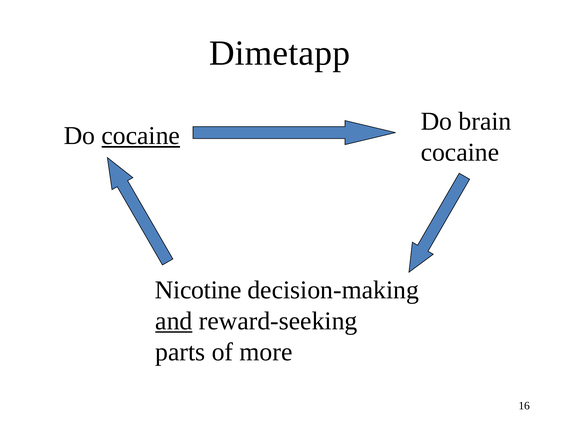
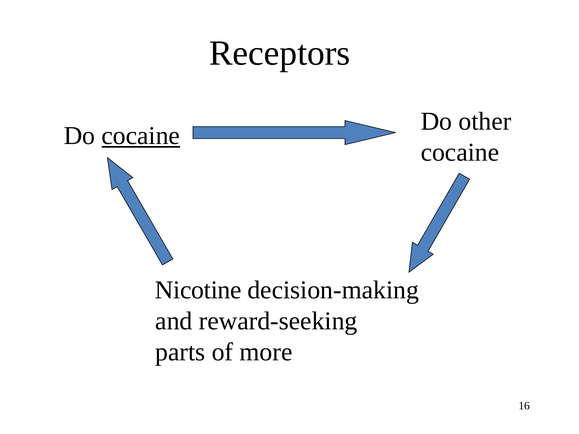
Dimetapp: Dimetapp -> Receptors (280, 53)
brain: brain -> other (485, 121)
and underline: present -> none (174, 321)
